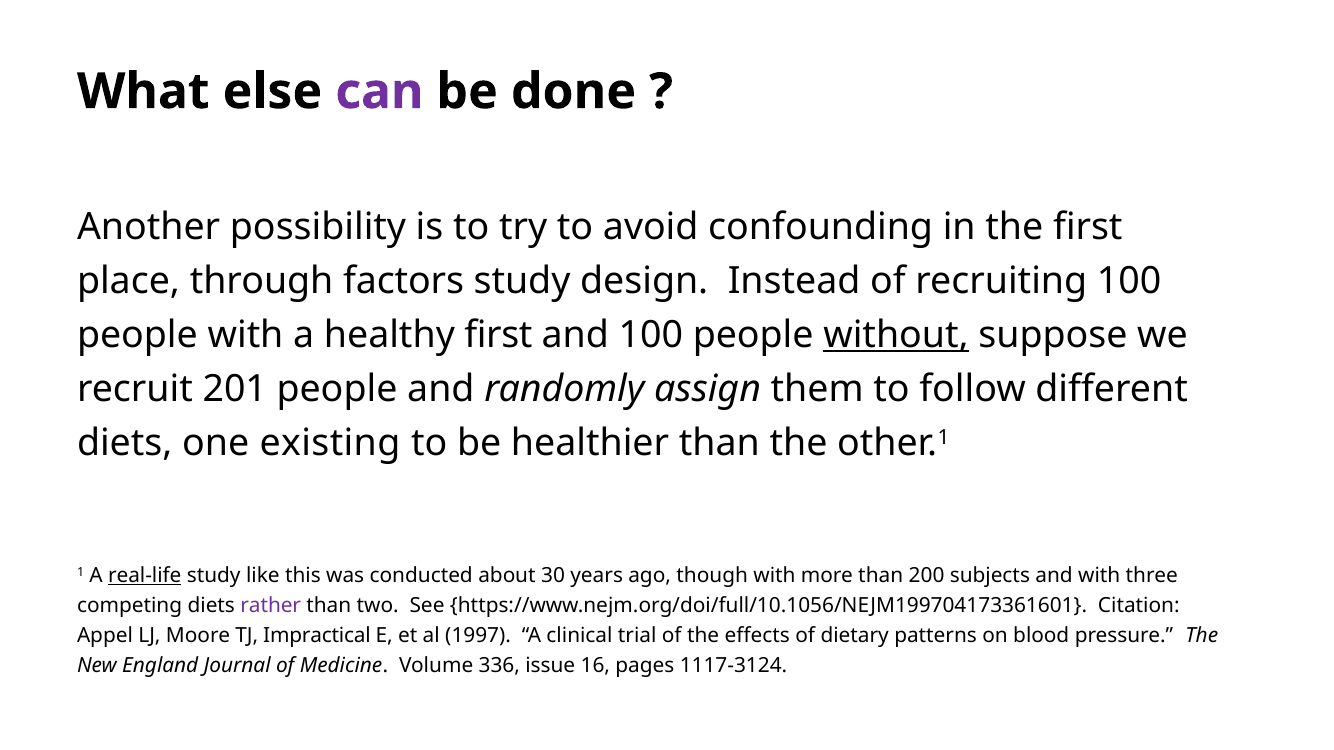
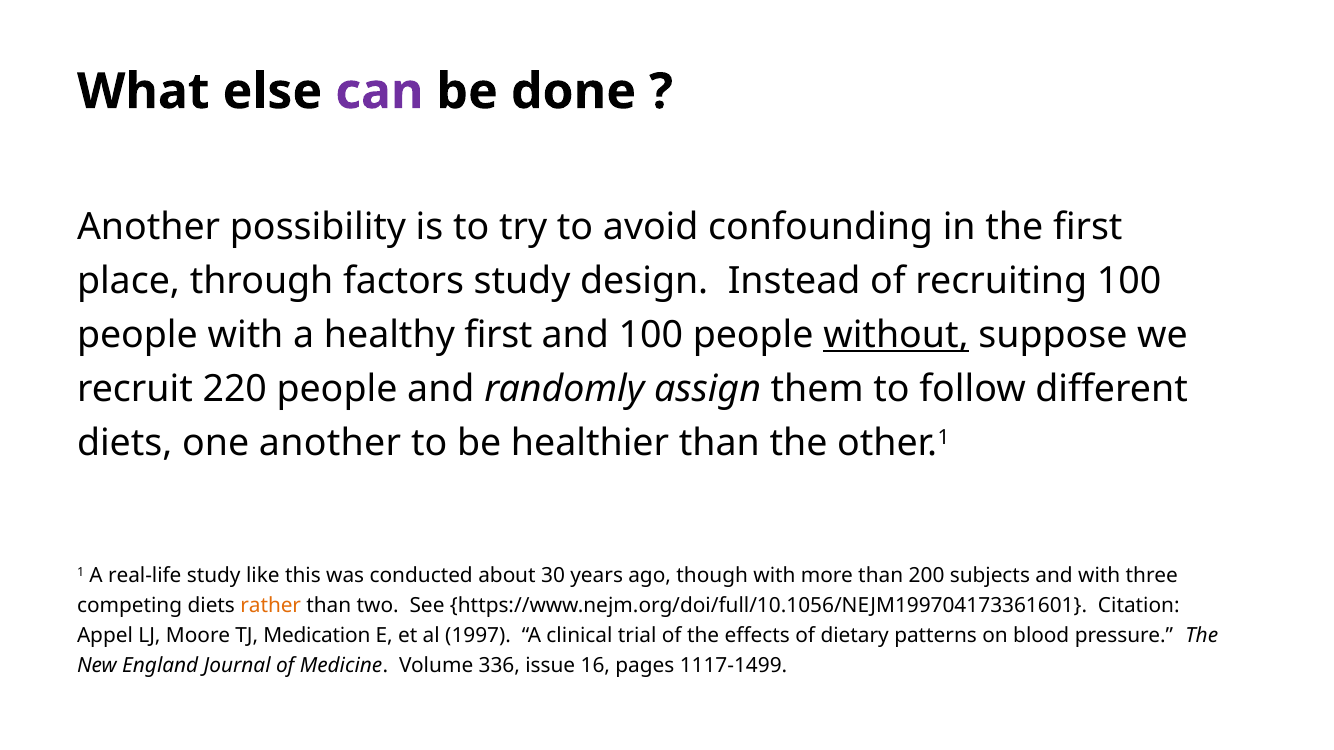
201: 201 -> 220 (235, 389)
one existing: existing -> another (330, 443)
real-life underline: present -> none (145, 576)
rather colour: purple -> orange (271, 606)
Impractical: Impractical -> Medication (317, 636)
1117-3124: 1117-3124 -> 1117-1499 (734, 666)
